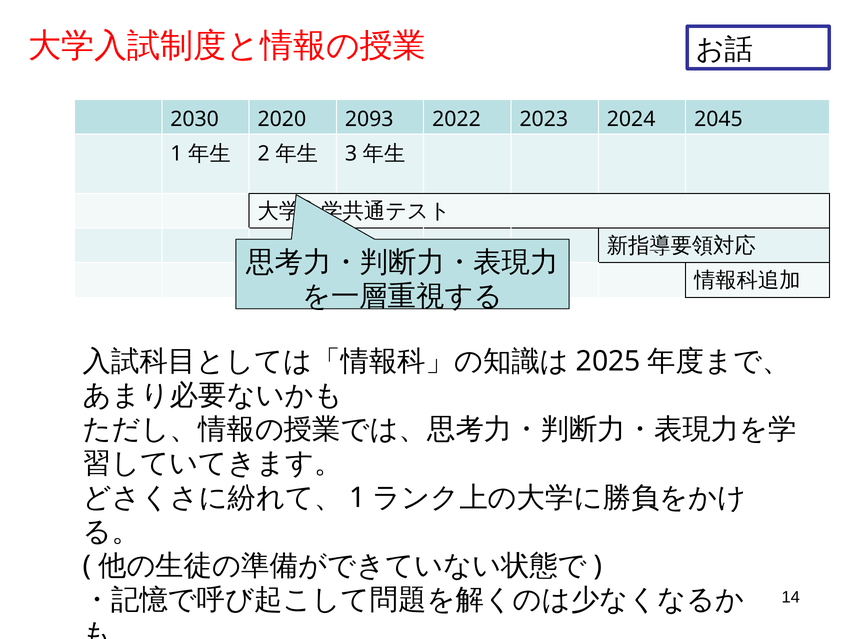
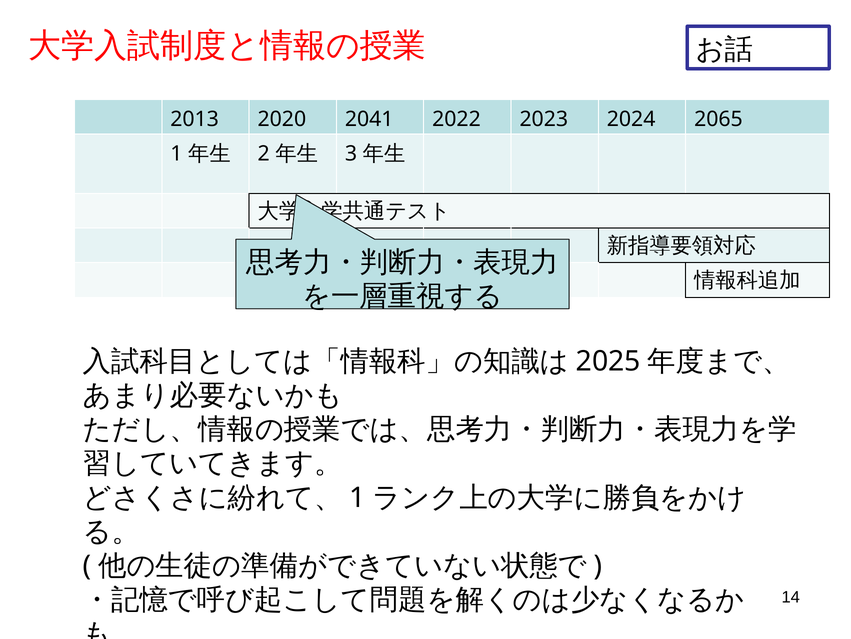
2030: 2030 -> 2013 (195, 119)
2093: 2093 -> 2041 (369, 119)
2045: 2045 -> 2065 (718, 119)
